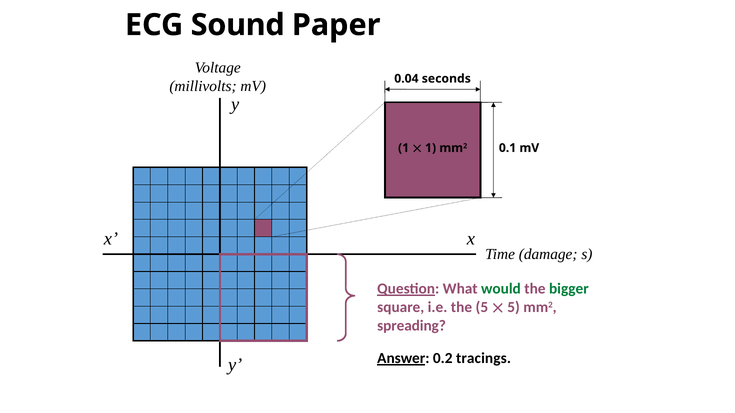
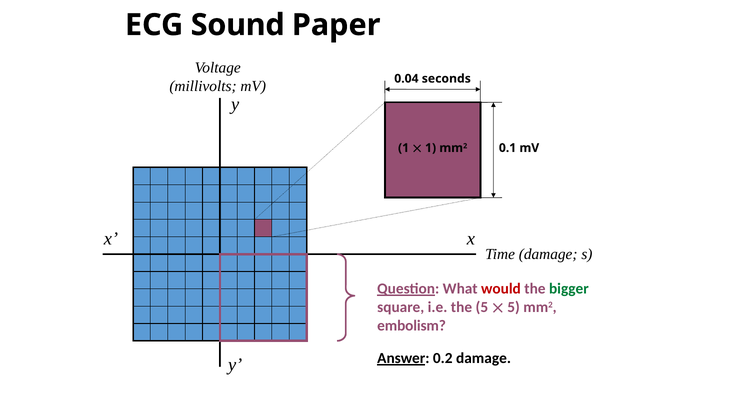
would colour: green -> red (501, 289)
spreading: spreading -> embolism (412, 326)
0.2 tracings: tracings -> damage (484, 359)
